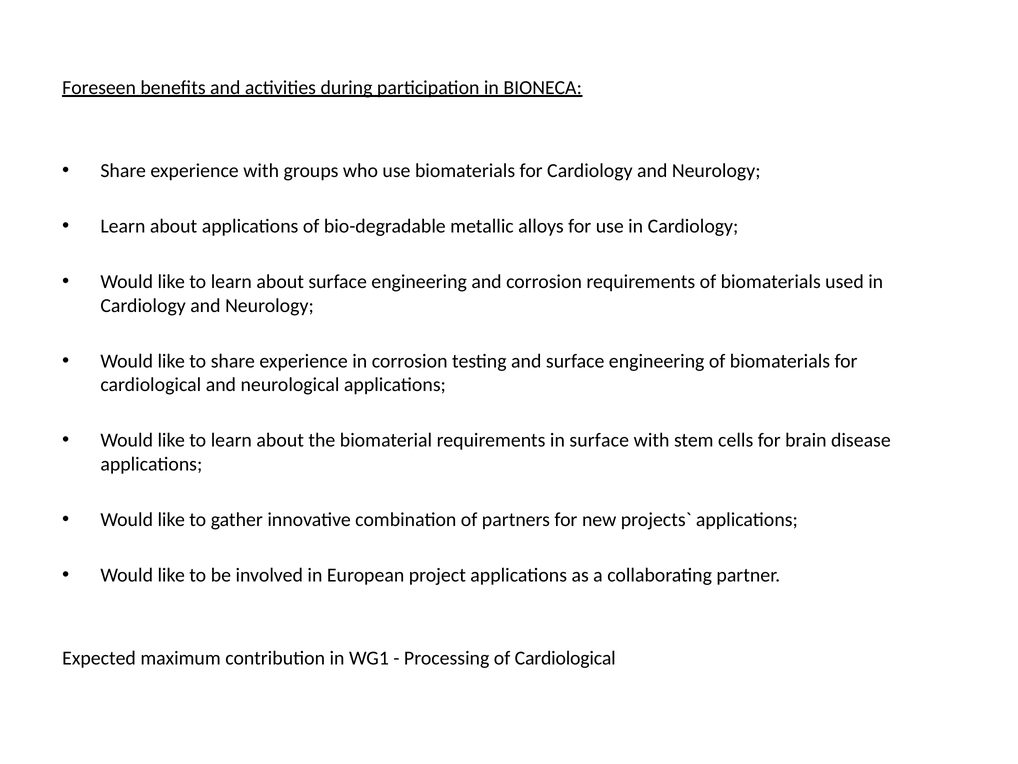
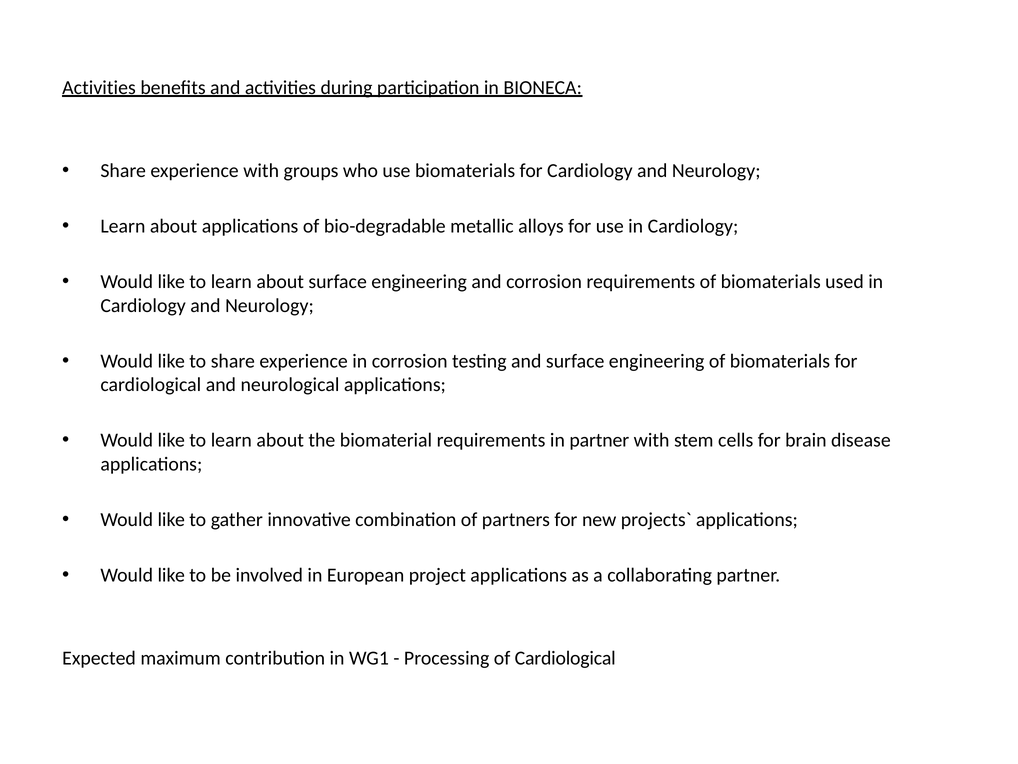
Foreseen: Foreseen -> Activities (99, 87)
in surface: surface -> partner (599, 440)
